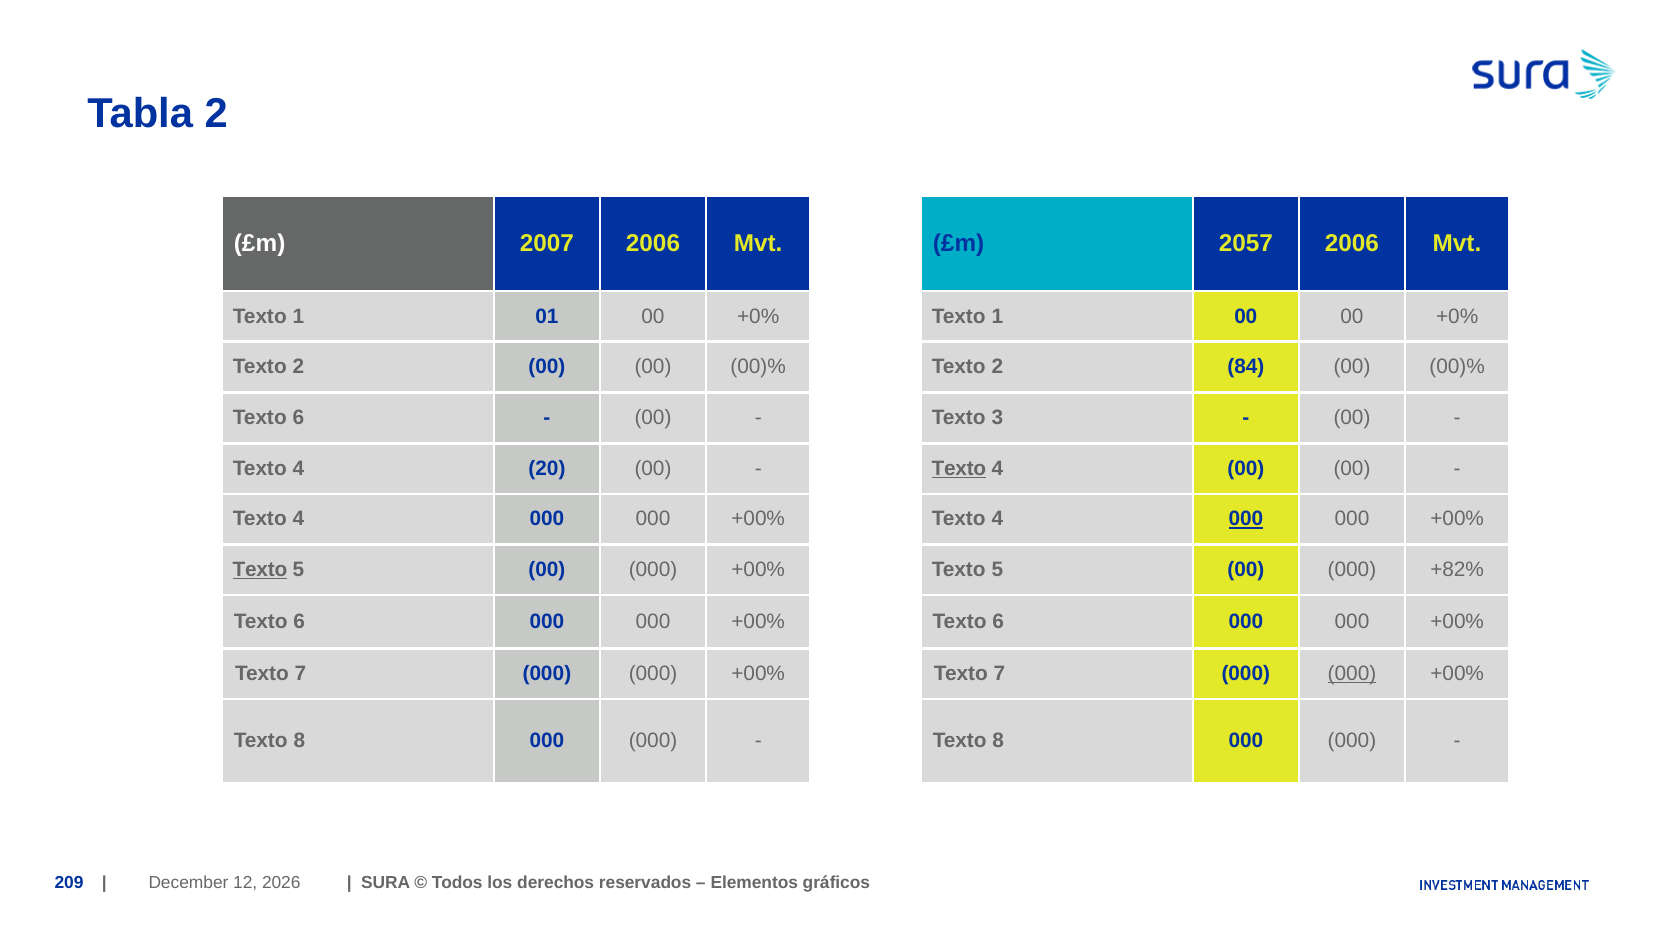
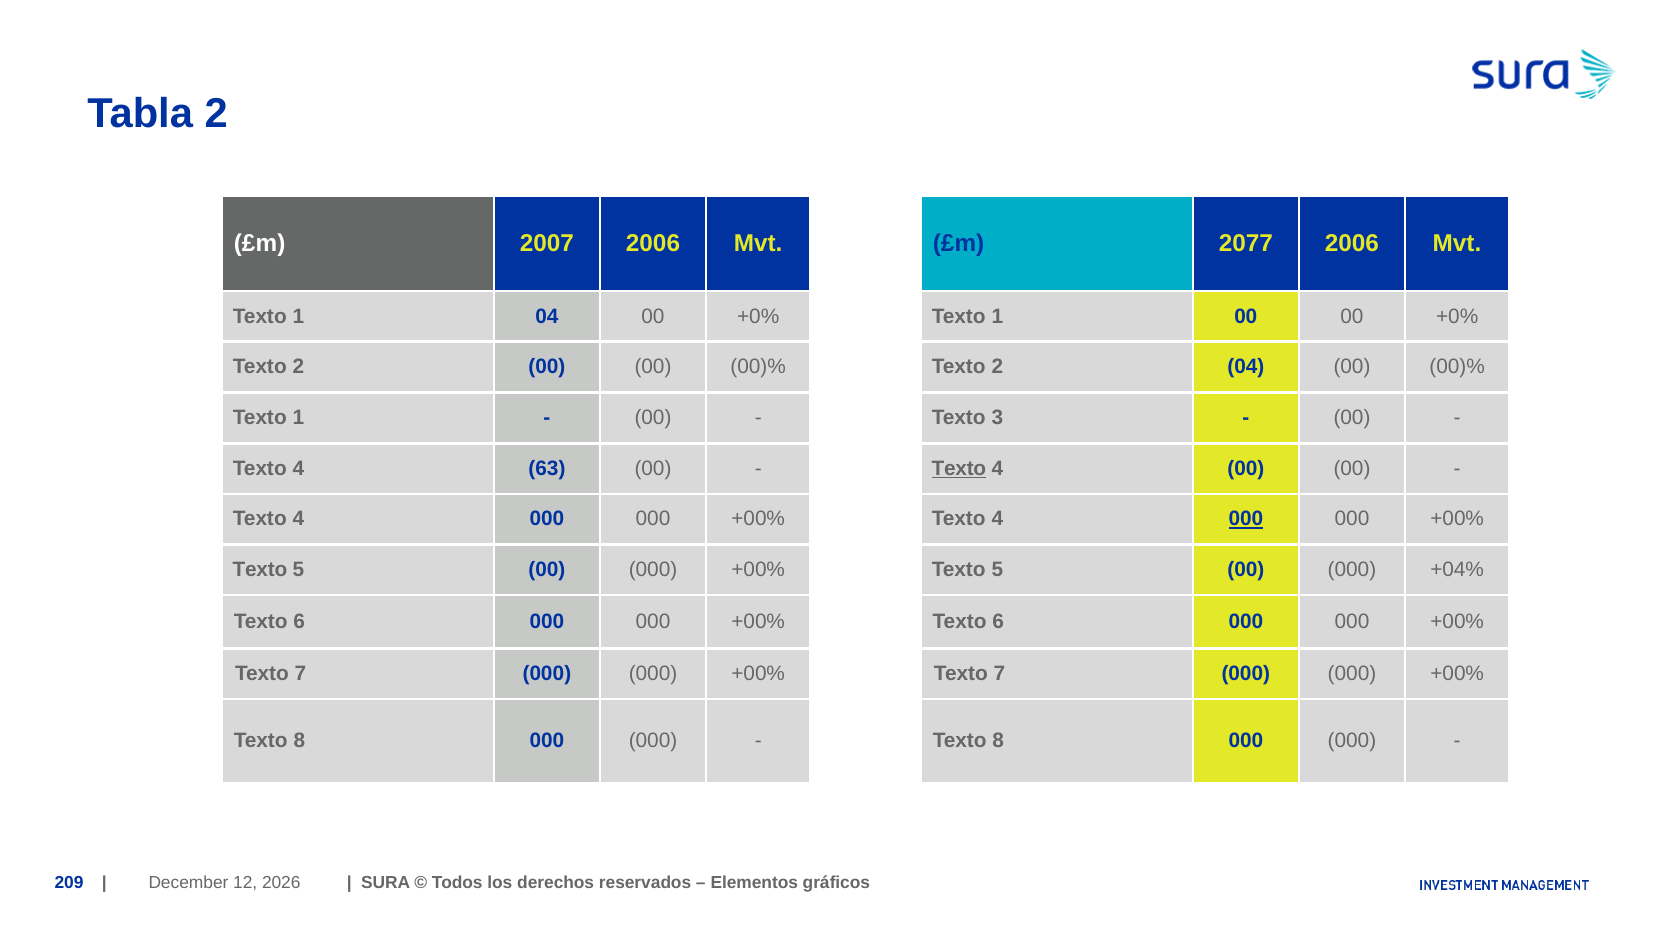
2057: 2057 -> 2077 (1246, 243)
1 01: 01 -> 04 (547, 316)
2 84: 84 -> 04 (1246, 367)
6: 6 -> 1 (298, 418)
20: 20 -> 63 (547, 468)
Texto underline: present -> none (260, 569)
+82%: +82% -> +04% (1457, 569)
000 underline: present -> none (1352, 674)
